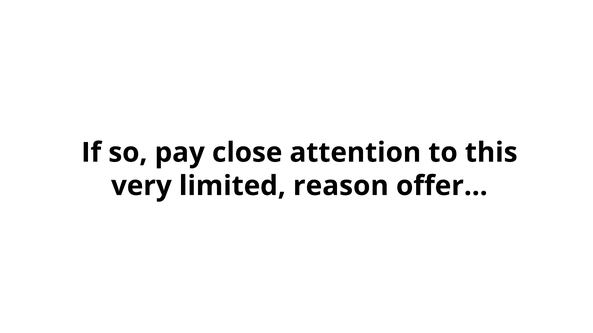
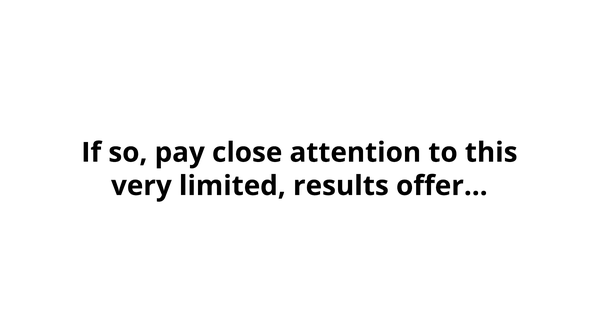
reason: reason -> results (341, 186)
